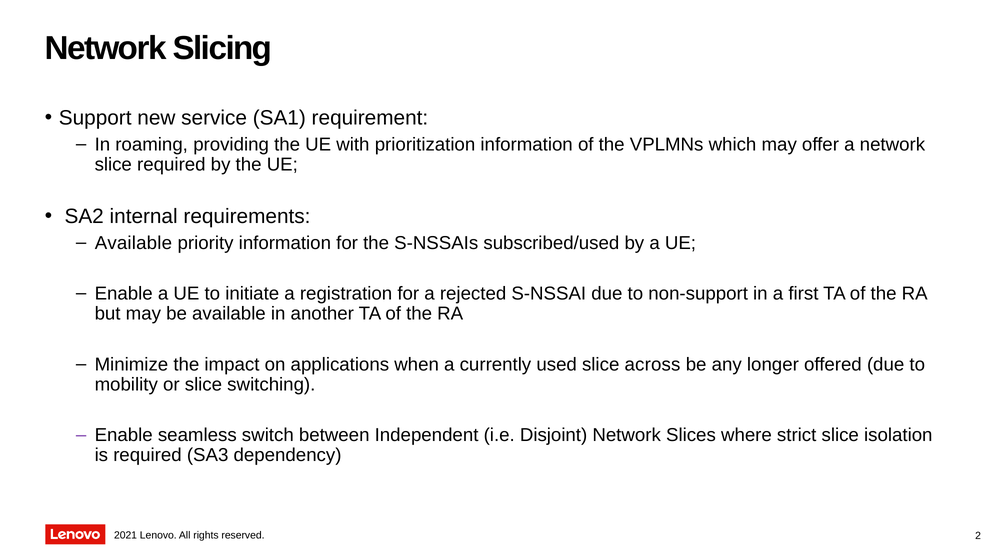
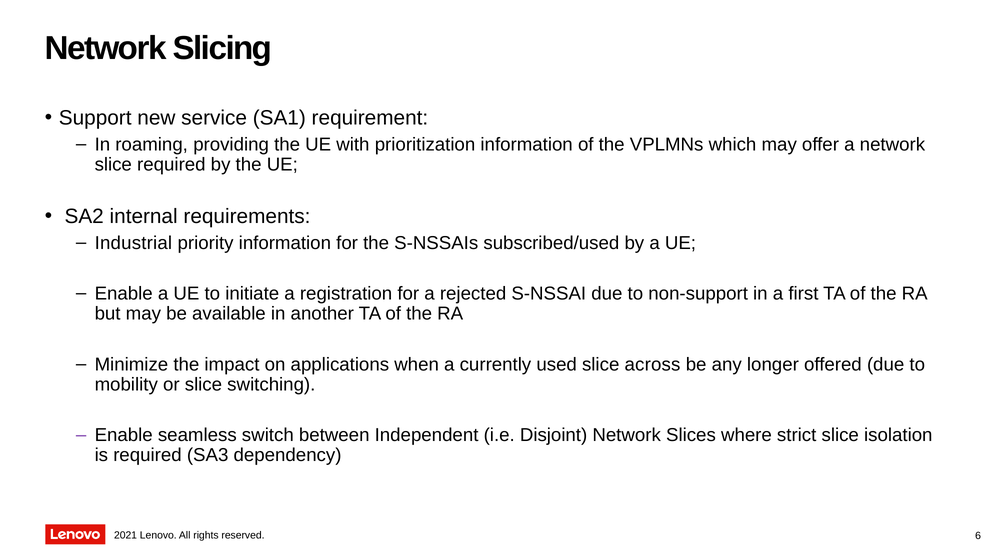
Available: Available -> Industrial (133, 243)
2: 2 -> 6 (978, 536)
